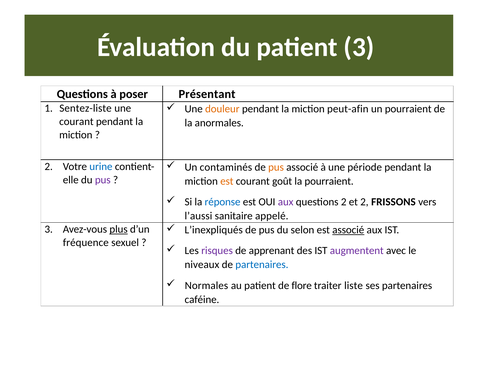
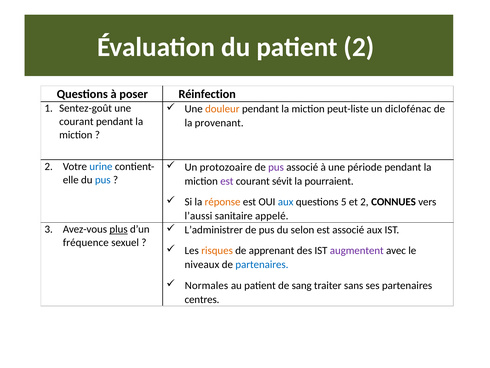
patient 3: 3 -> 2 (359, 47)
Présentant: Présentant -> Réinfection (207, 94)
Sentez-liste: Sentez-liste -> Sentez-goût (86, 108)
peut-afin: peut-afin -> peut-liste (348, 109)
un pourraient: pourraient -> diclofénac (408, 109)
anormales: anormales -> provenant (219, 123)
contaminés: contaminés -> protozoaire (226, 167)
pus colour: orange -> purple (276, 167)
pus colour: purple -> blue (103, 180)
est colour: orange -> purple (227, 181)
goût: goût -> sévit (282, 181)
réponse colour: blue -> orange (223, 202)
aux colour: purple -> blue (286, 202)
questions 2: 2 -> 5 (344, 202)
FRISSONS: FRISSONS -> CONNUES (394, 202)
L’inexpliqués: L’inexpliqués -> L’administrer (214, 230)
associé underline: present -> none (348, 230)
risques colour: purple -> orange (217, 250)
flore: flore -> sang (302, 285)
liste: liste -> sans (354, 285)
caféine: caféine -> centres (202, 299)
